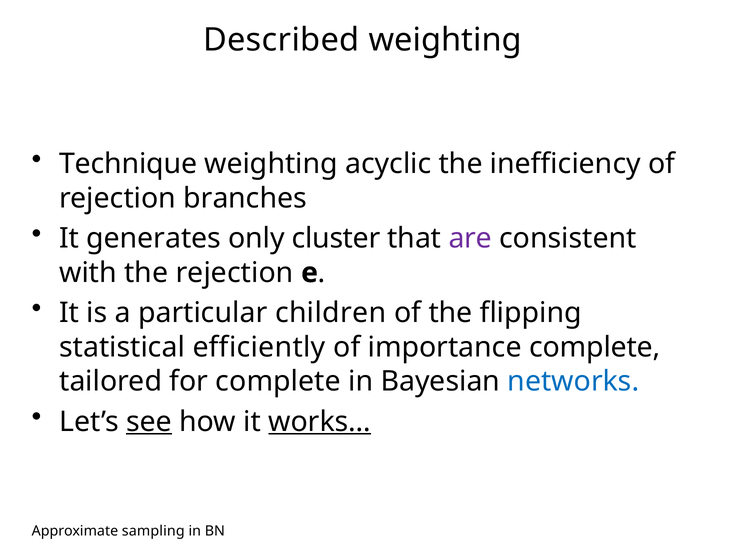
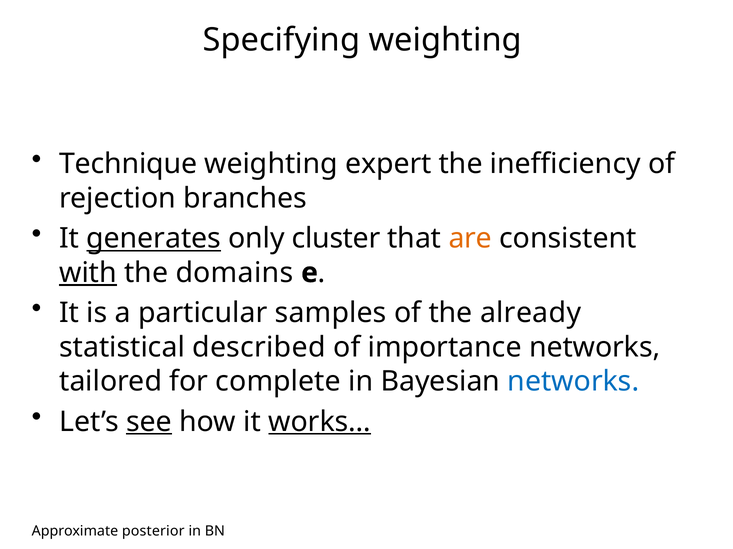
Described: Described -> Specifying (281, 40)
acyclic: acyclic -> expert (388, 164)
generates underline: none -> present (154, 239)
are colour: purple -> orange (470, 239)
with underline: none -> present (88, 273)
the rejection: rejection -> domains (234, 273)
children: children -> samples (331, 313)
flipping: flipping -> already (531, 313)
efficiently: efficiently -> described (259, 348)
importance complete: complete -> networks (595, 348)
sampling: sampling -> posterior (153, 532)
